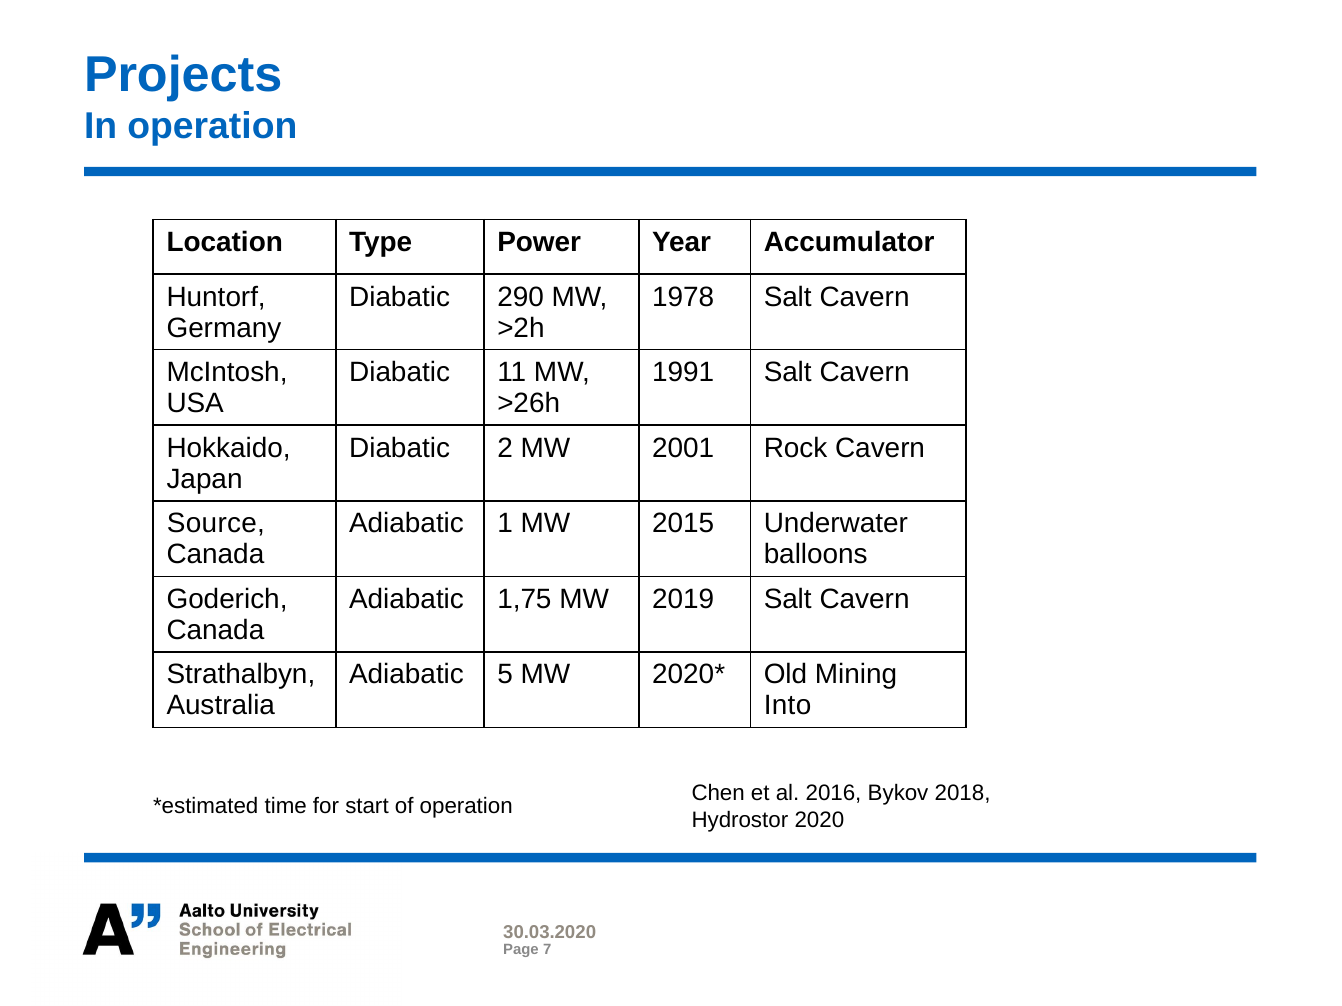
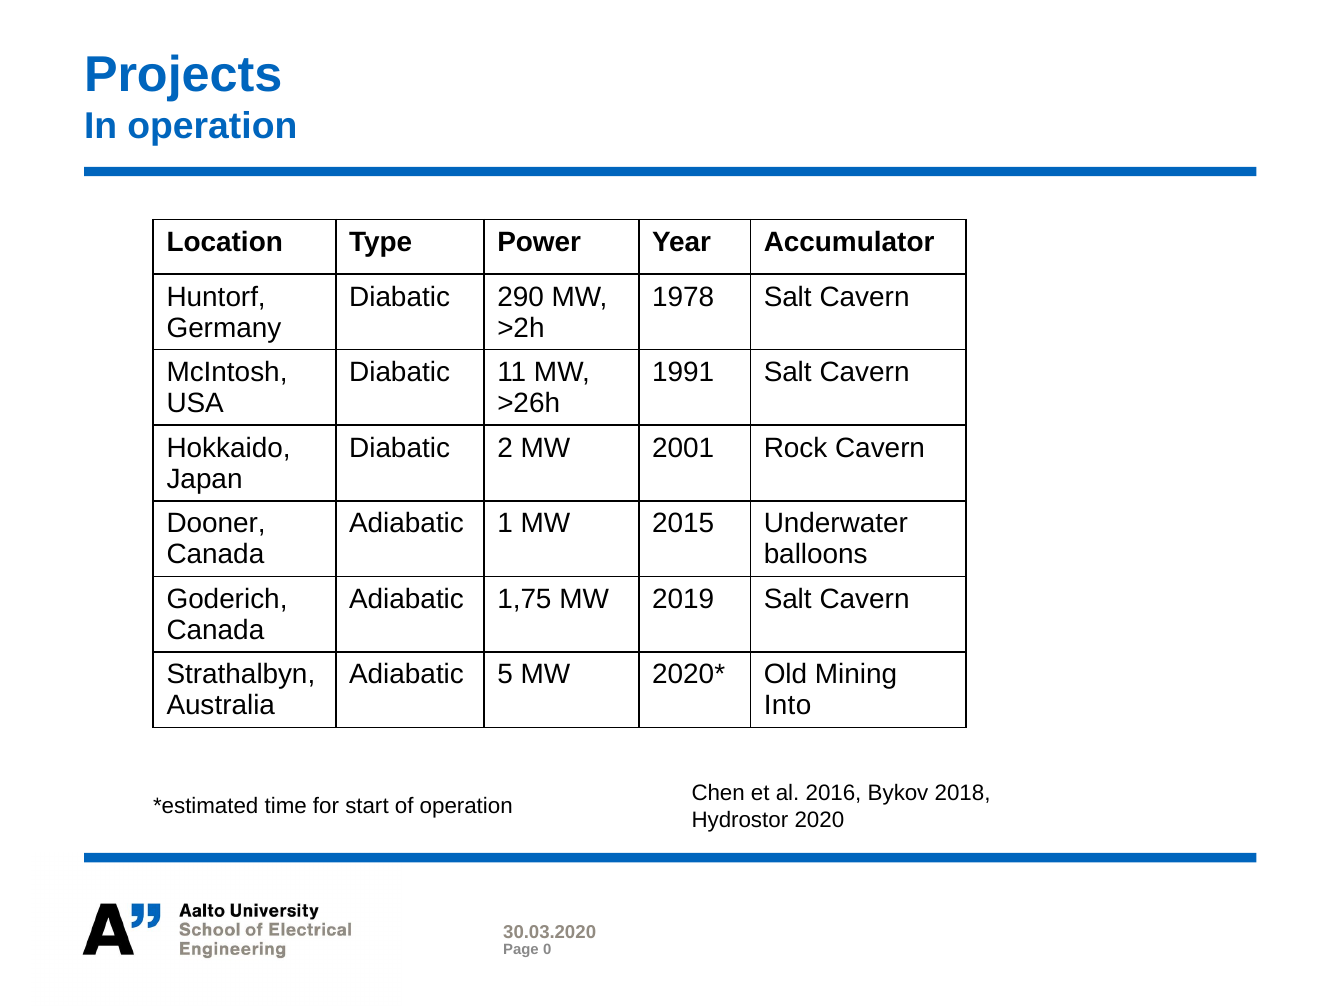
Source: Source -> Dooner (216, 524)
7: 7 -> 0 (547, 950)
